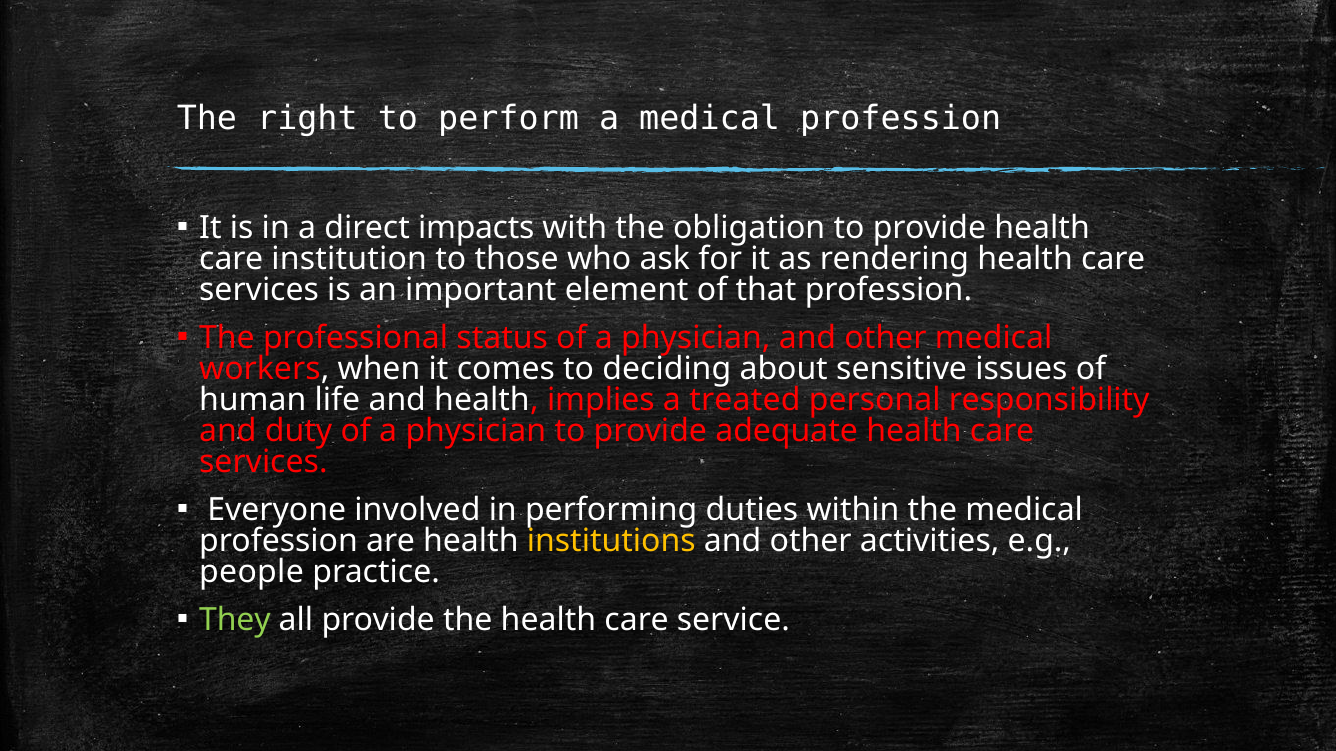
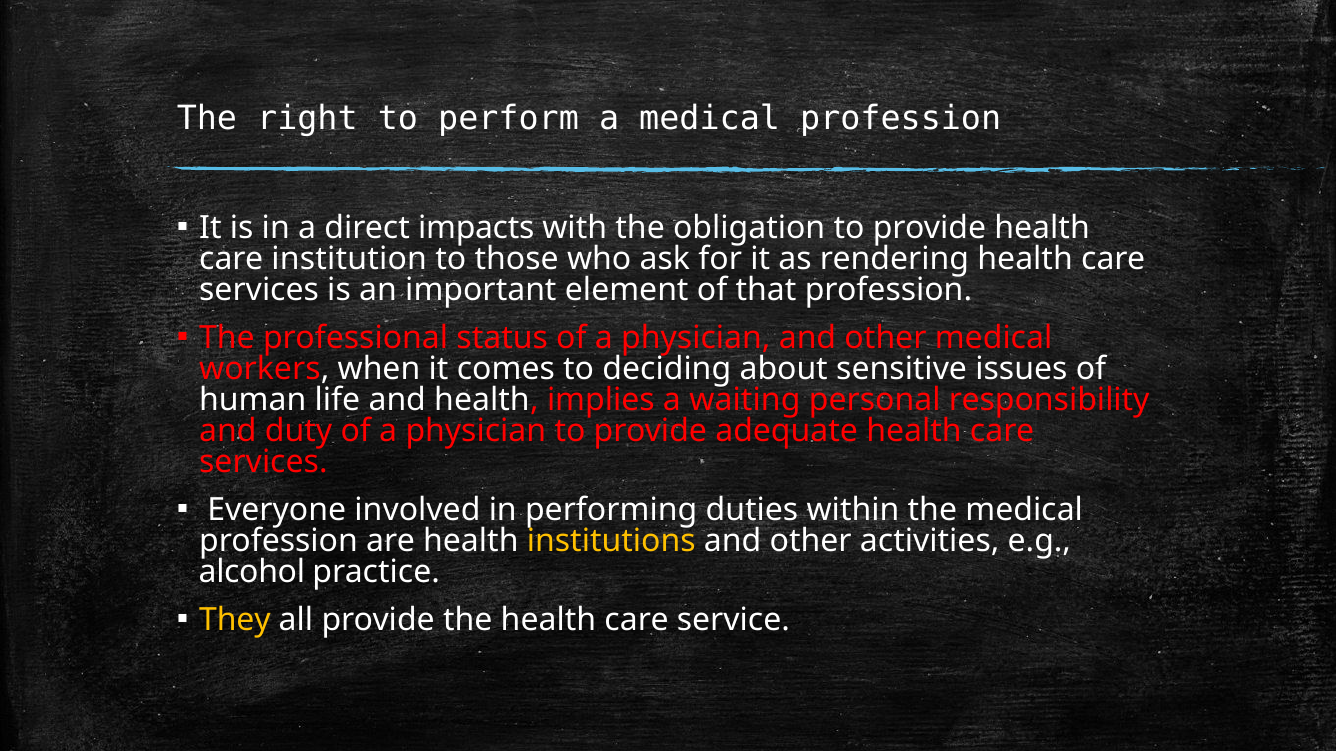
treated: treated -> waiting (745, 400)
people: people -> alcohol (252, 573)
They colour: light green -> yellow (235, 621)
